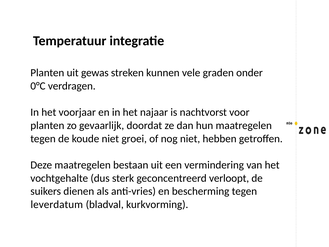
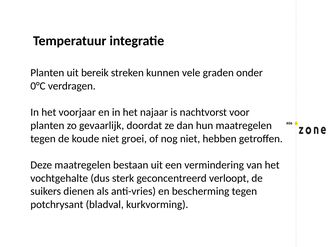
gewas: gewas -> bereik (95, 73)
leverdatum: leverdatum -> potchrysant (57, 204)
